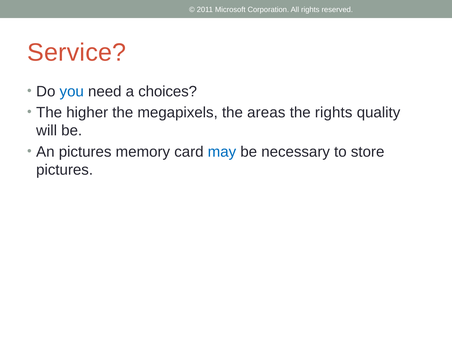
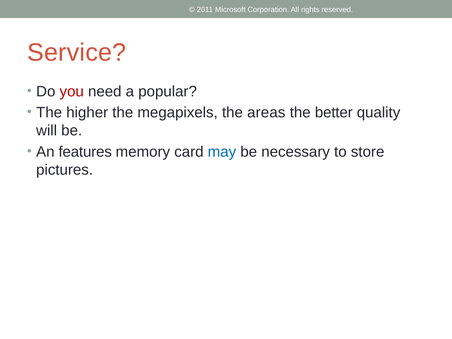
you colour: blue -> red (72, 91)
choices: choices -> popular (168, 91)
the rights: rights -> better (334, 113)
An pictures: pictures -> features (85, 152)
